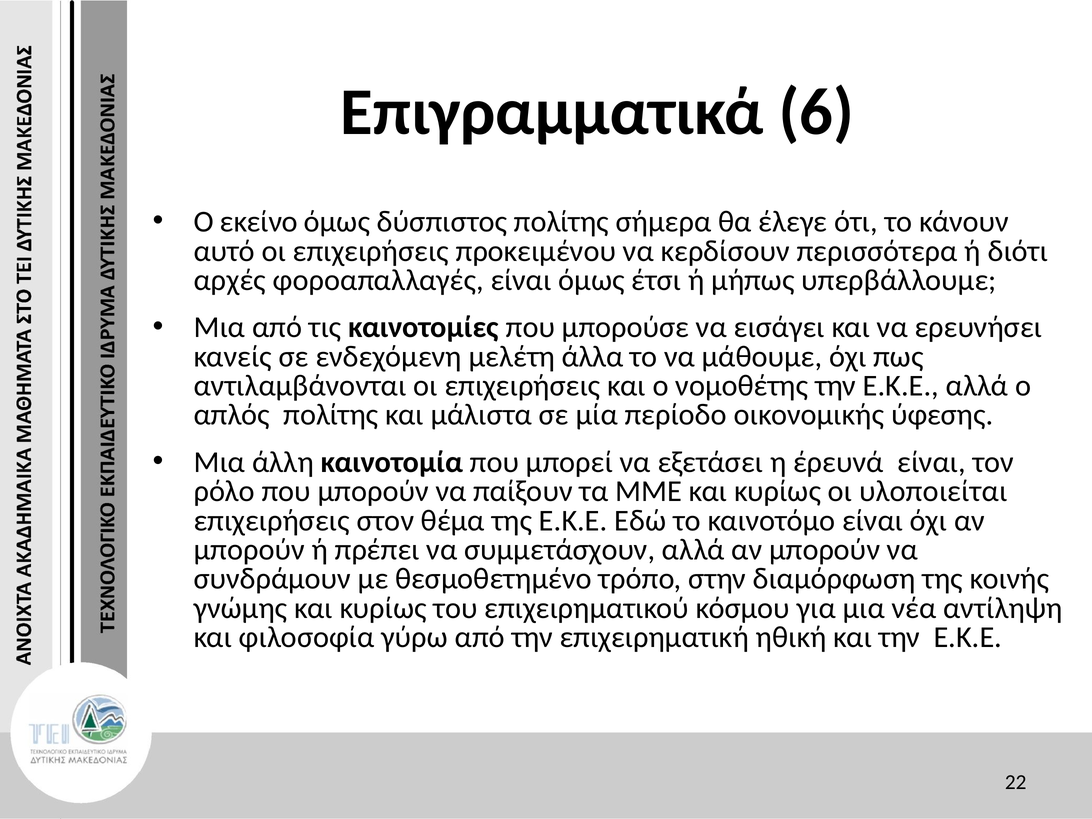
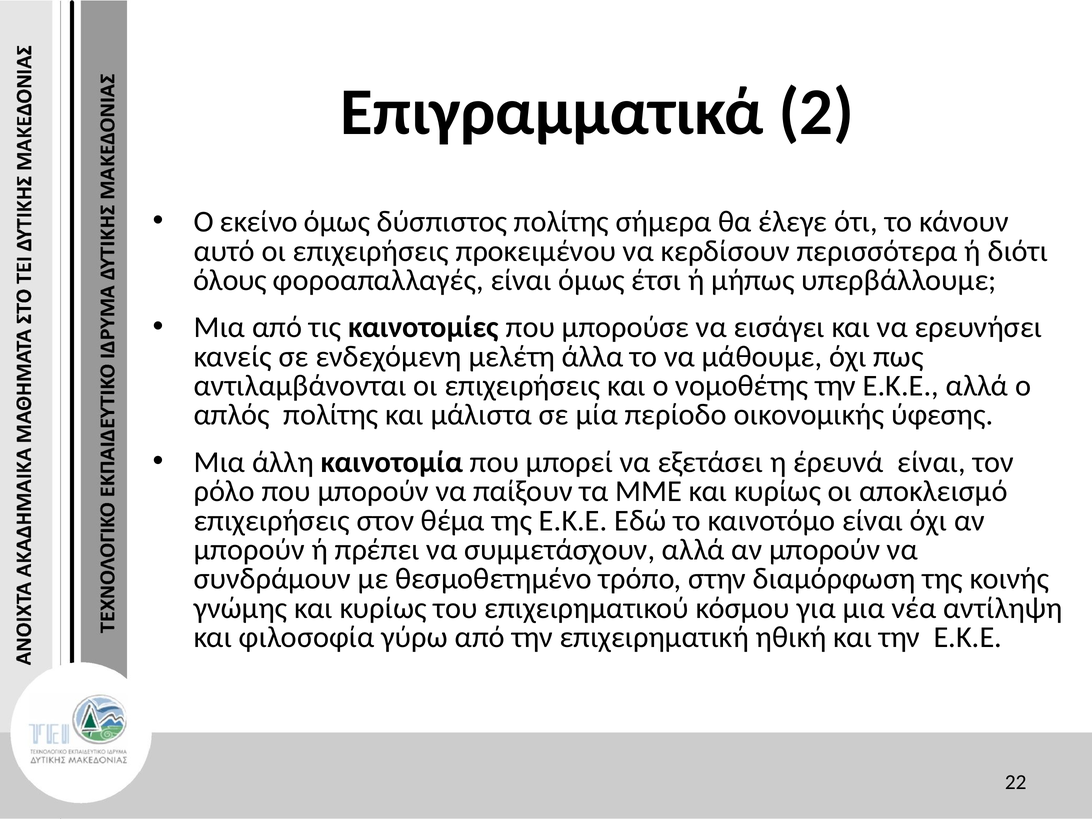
6: 6 -> 2 (816, 112)
αρχές: αρχές -> όλους (230, 280)
υλοποιείται: υλοποιείται -> αποκλεισμό (933, 491)
